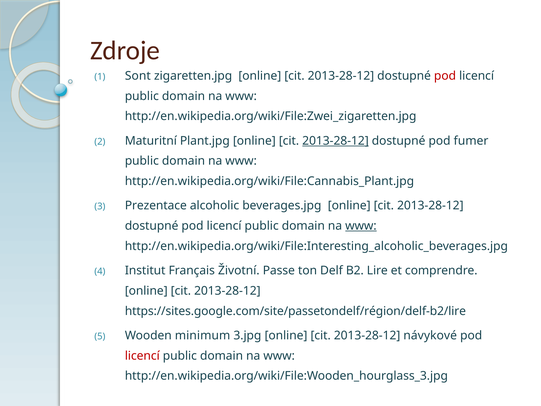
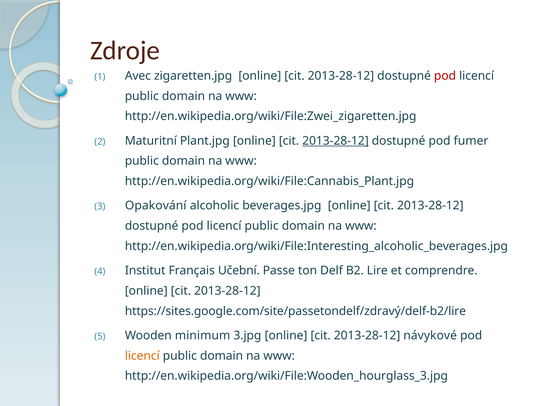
Sont: Sont -> Avec (138, 76)
Prezentace: Prezentace -> Opakování (156, 205)
www underline: present -> none (361, 226)
Životní: Životní -> Učební (239, 270)
https://sites.google.com/site/passetondelf/région/delf-b2/lire: https://sites.google.com/site/passetondelf/région/delf-b2/lire -> https://sites.google.com/site/passetondelf/zdravý/delf-b2/lire (295, 311)
licencí colour: red -> orange (142, 356)
